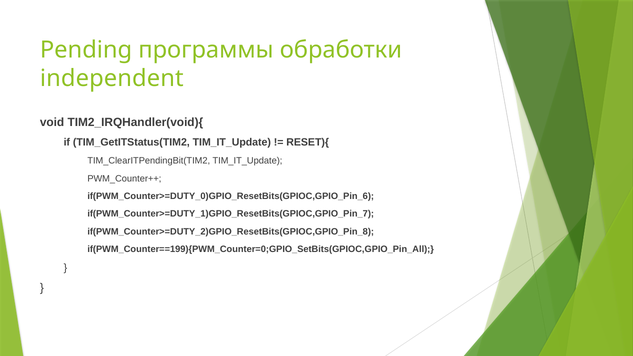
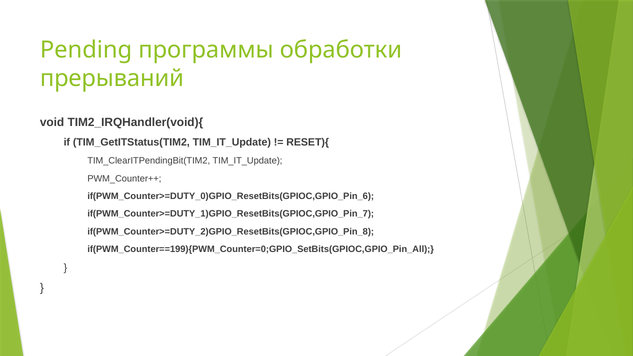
independent: independent -> прерываний (112, 78)
